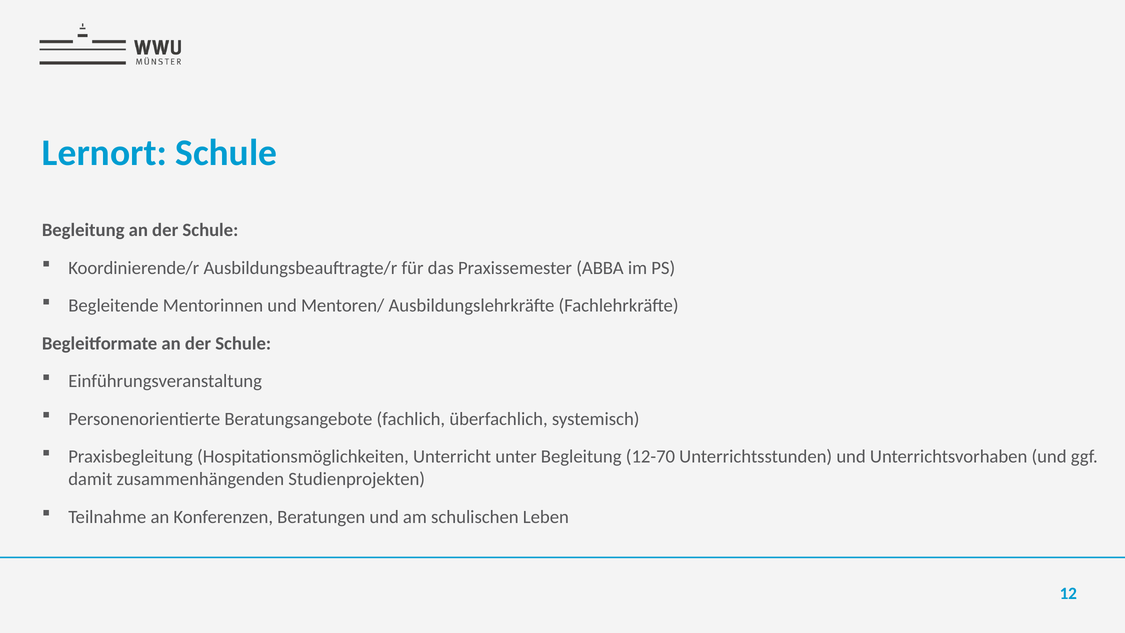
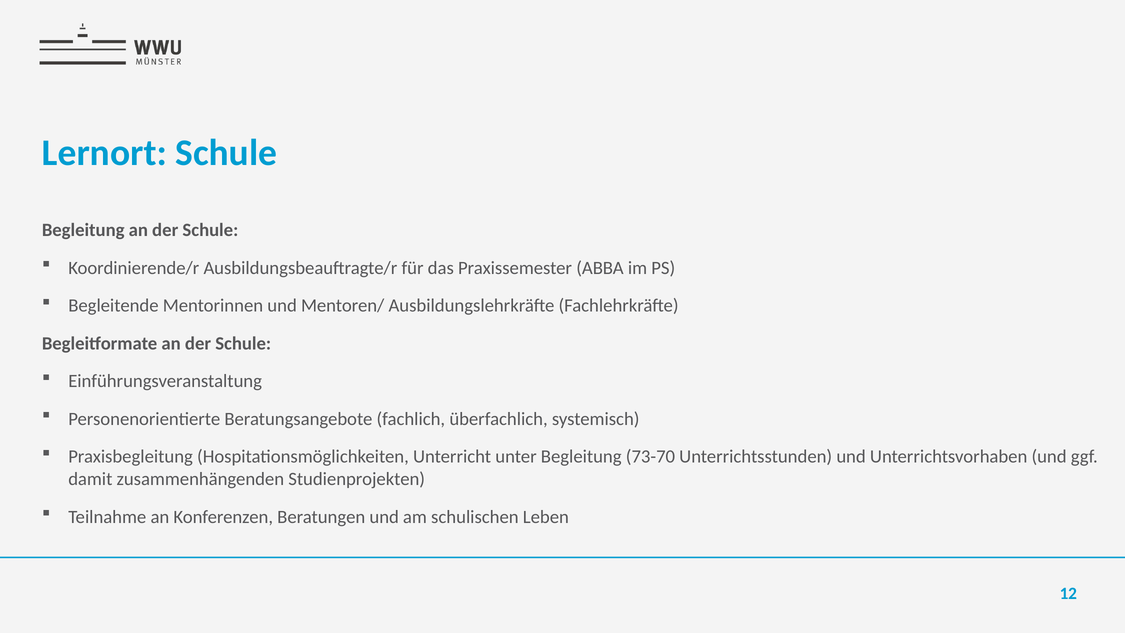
12-70: 12-70 -> 73-70 (650, 456)
